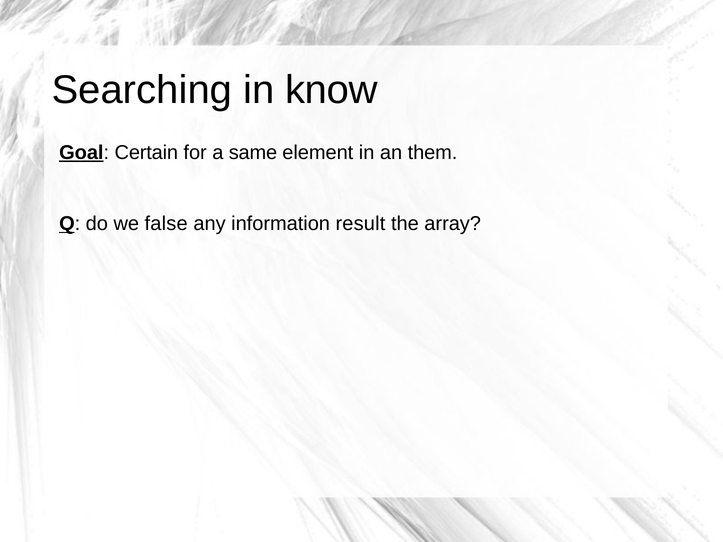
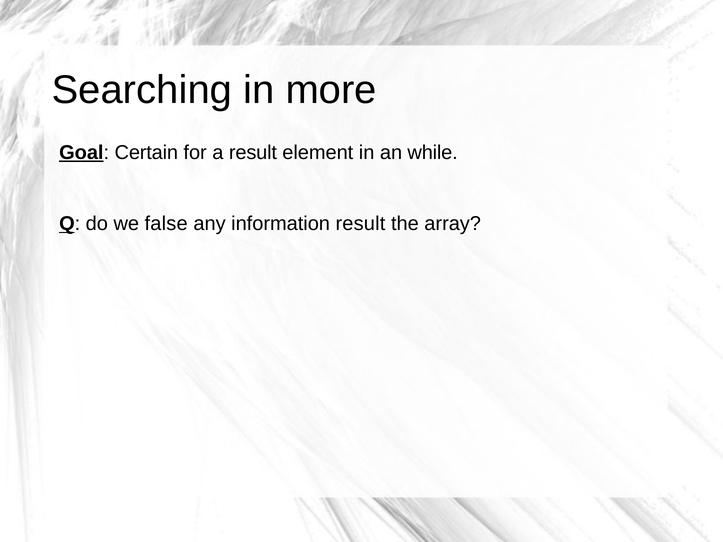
know: know -> more (331, 90)
a same: same -> result (253, 152)
them: them -> while (433, 152)
